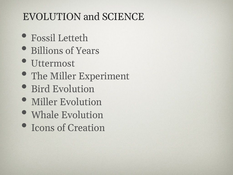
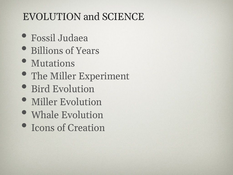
Letteth: Letteth -> Judaea (73, 38)
Uttermost: Uttermost -> Mutations (53, 63)
